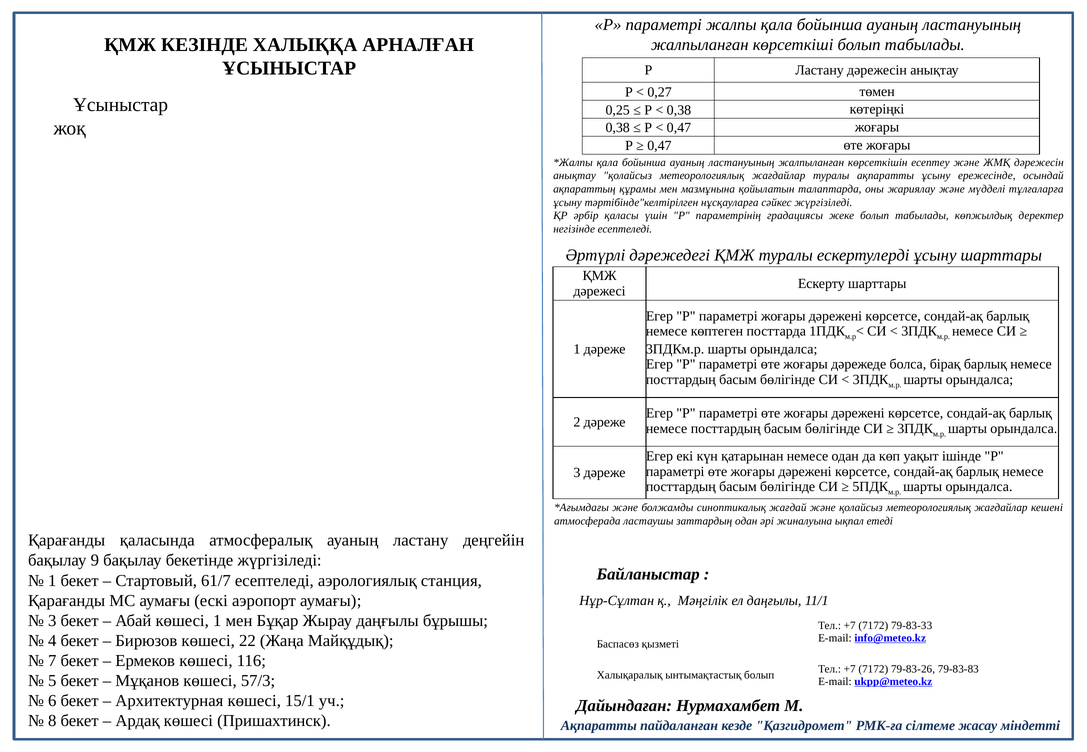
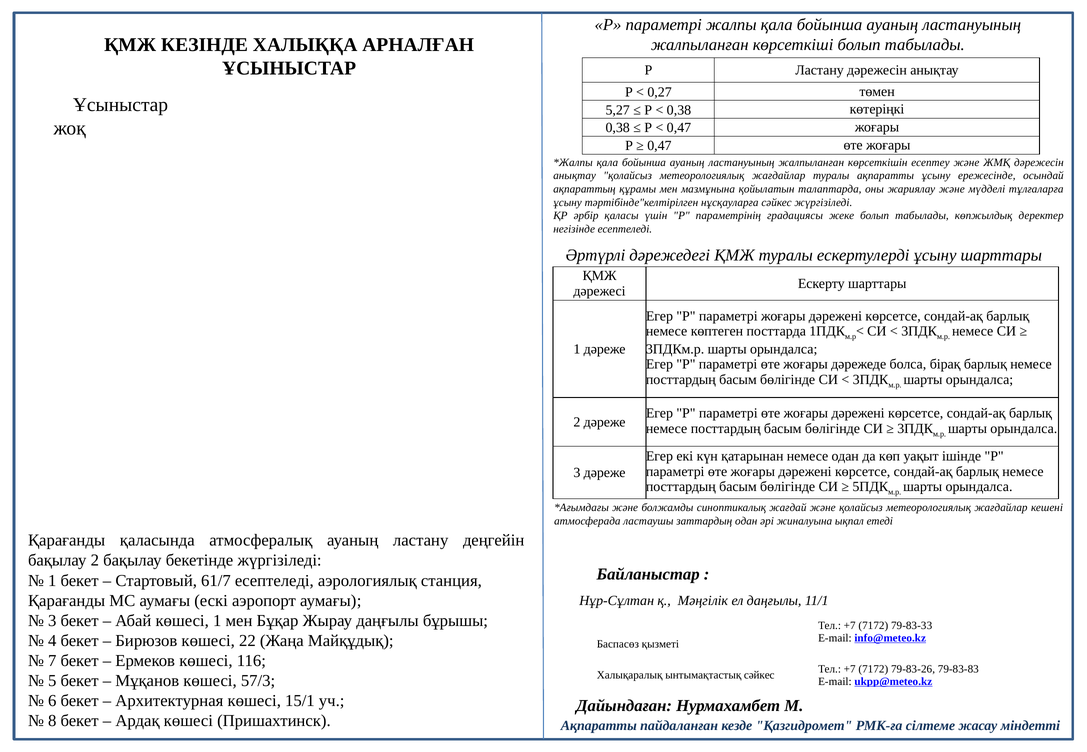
0,25: 0,25 -> 5,27 (618, 110)
бақылау 9: 9 -> 2 (95, 561)
ынтымақтастық болып: болып -> сәйкес (759, 676)
